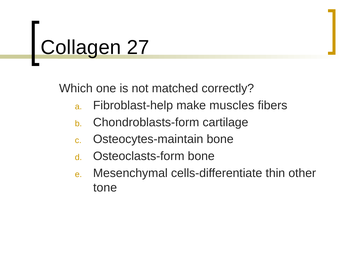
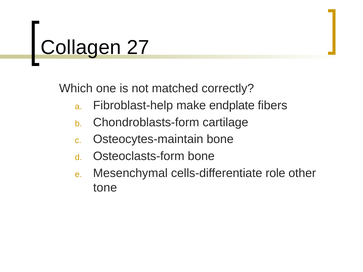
muscles: muscles -> endplate (232, 106)
thin: thin -> role (275, 173)
